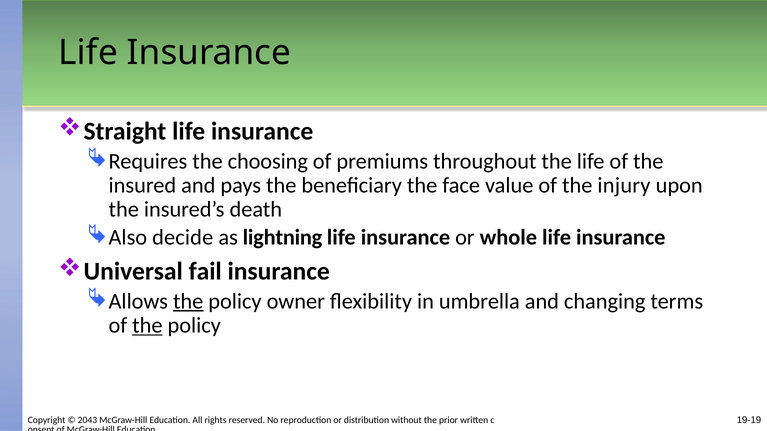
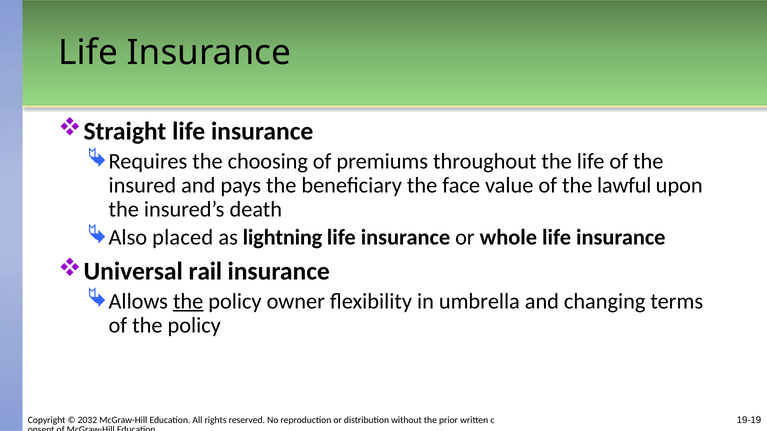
injury: injury -> lawful (624, 185)
decide: decide -> placed (183, 238)
fail: fail -> rail (205, 272)
the underline: present -> none (147, 326)
2043: 2043 -> 2032 (87, 421)
